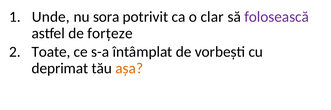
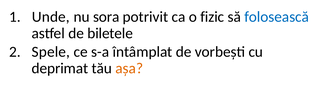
clar: clar -> fizic (212, 17)
folosească colour: purple -> blue (277, 17)
forțeze: forțeze -> biletele (110, 33)
Toate: Toate -> Spele (51, 52)
